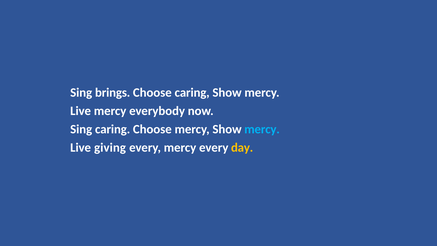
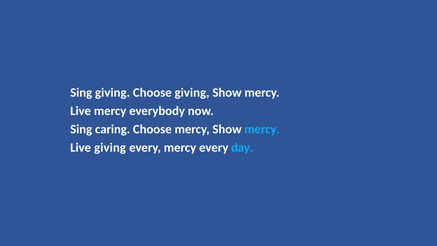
Sing brings: brings -> giving (113, 93)
Choose caring: caring -> giving (192, 93)
day colour: yellow -> light blue (242, 148)
